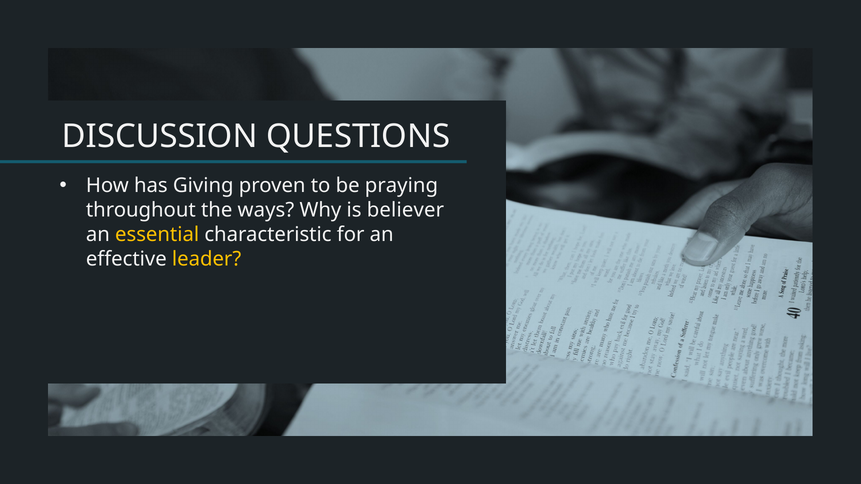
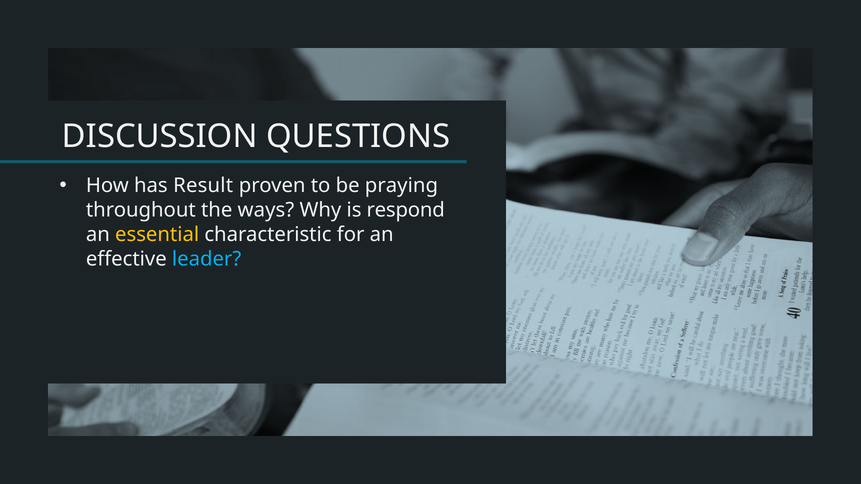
Giving: Giving -> Result (203, 186)
believer: believer -> respond (406, 210)
leader colour: yellow -> light blue (207, 259)
